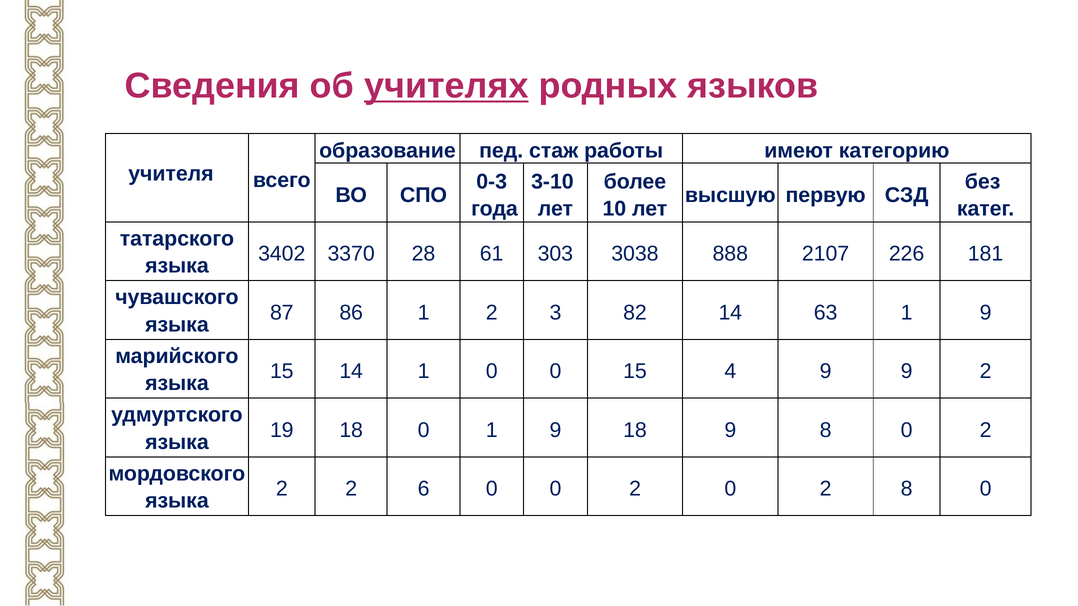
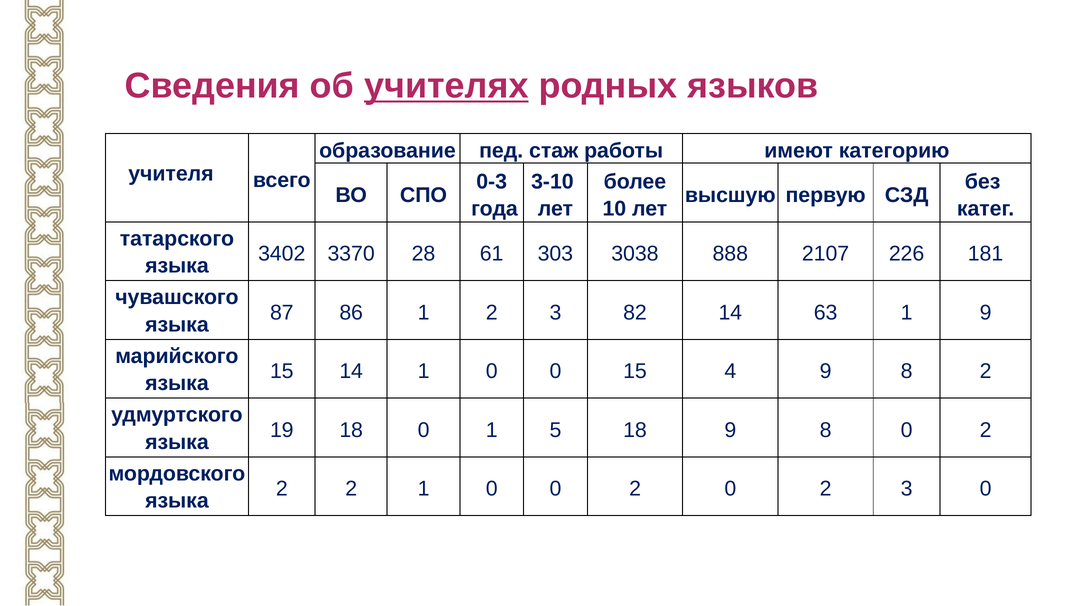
4 9 9: 9 -> 8 (907, 372)
0 1 9: 9 -> 5 (555, 430)
2 6: 6 -> 1 (424, 489)
0 2 8: 8 -> 3 (907, 489)
